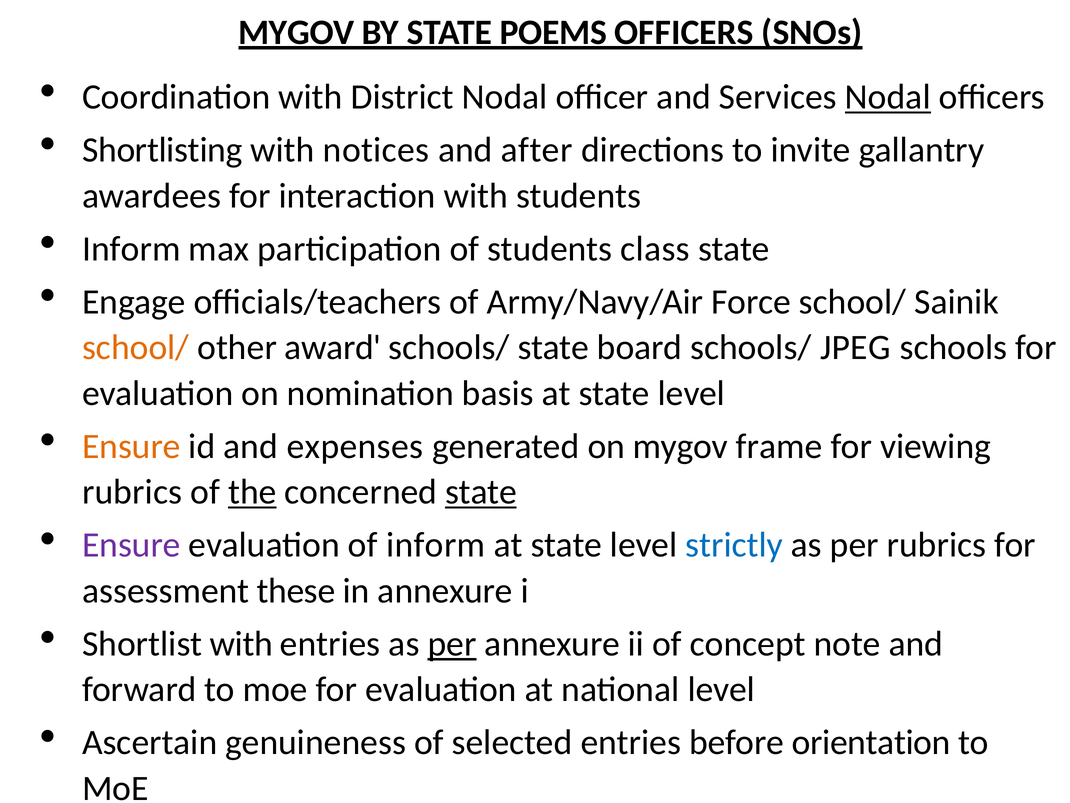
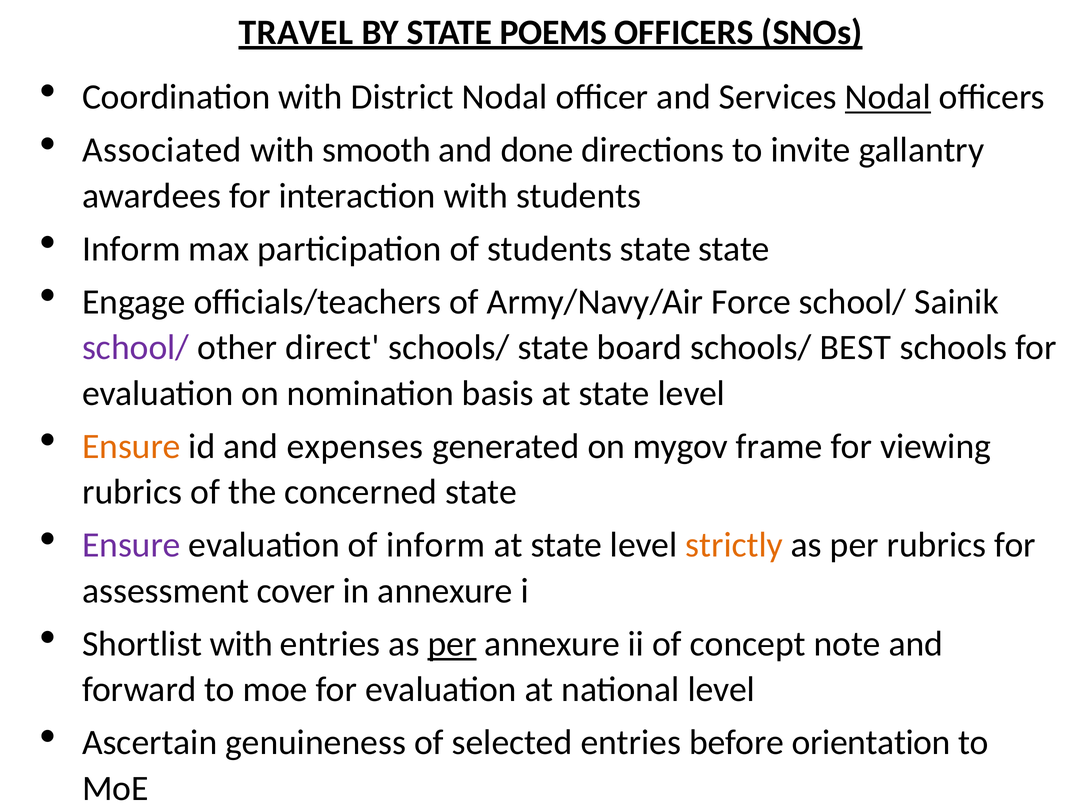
MYGOV: MYGOV -> TRAVEL (296, 32)
Shortlisting: Shortlisting -> Associated (162, 150)
notices: notices -> smooth (377, 150)
after: after -> done (537, 150)
students class: class -> state (655, 249)
school/ colour: orange -> purple (136, 347)
award: award -> direct (332, 347)
JPEG: JPEG -> BEST (855, 347)
the underline: present -> none (252, 492)
state underline: present -> none (481, 492)
strictly colour: blue -> orange (734, 545)
these: these -> cover (296, 591)
